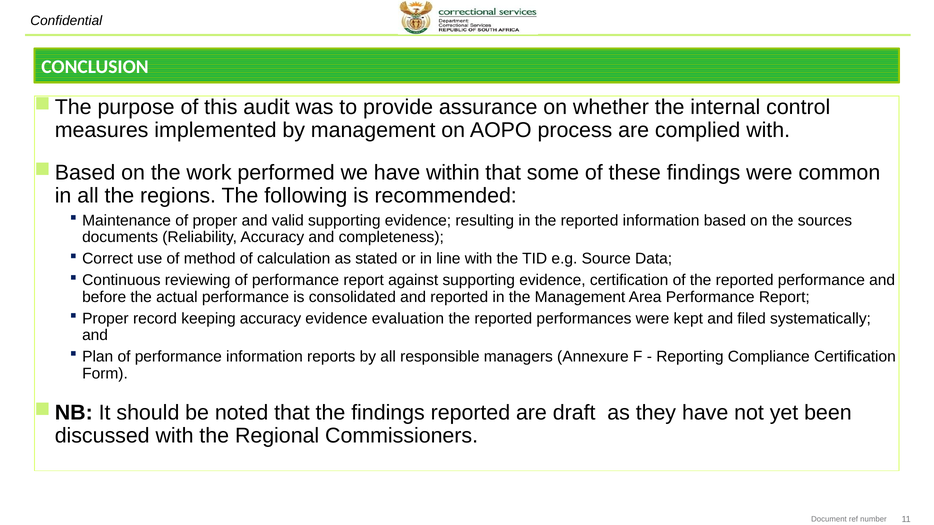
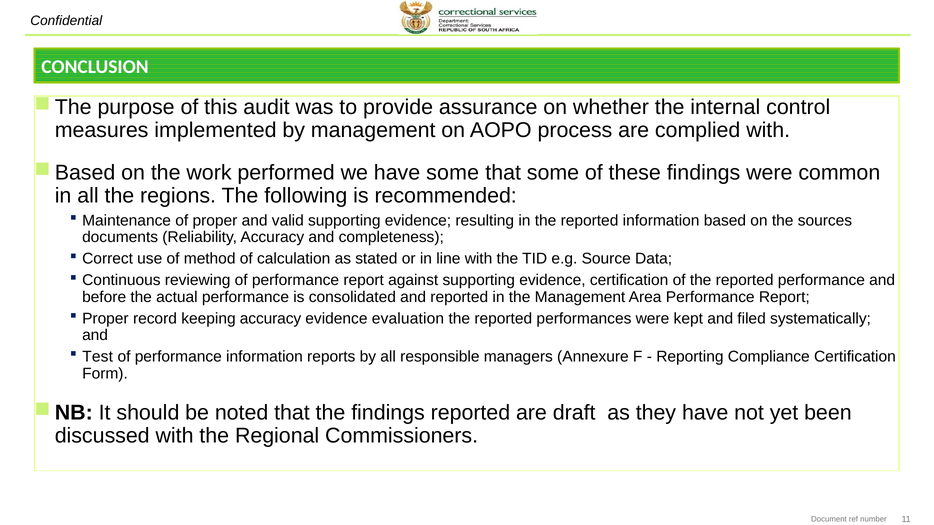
have within: within -> some (453, 173)
Plan: Plan -> Test (98, 357)
